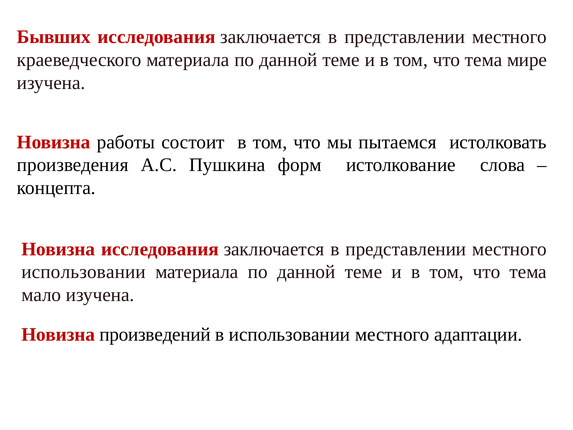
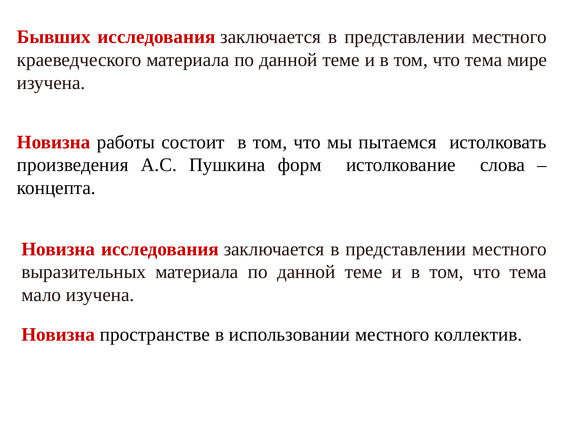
использовании: использовании -> выразительных (84, 272)
произведений: произведений -> пространстве (155, 334)
адаптации: адаптации -> коллектив (478, 334)
